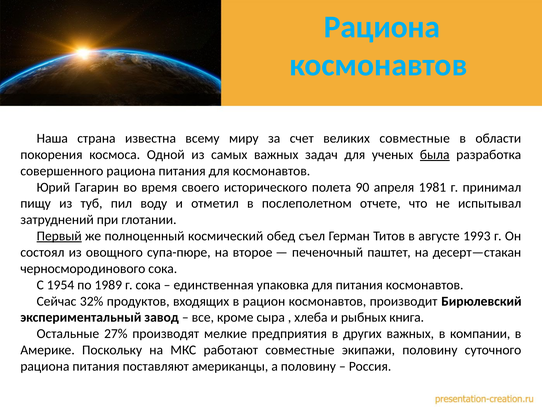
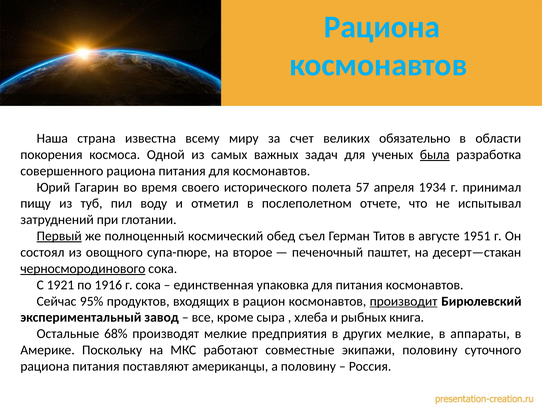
великих совместные: совместные -> обязательно (415, 138)
90: 90 -> 57 (362, 187)
1981: 1981 -> 1934 (432, 187)
1993: 1993 -> 1951 (477, 236)
черносмородинового underline: none -> present (83, 268)
1954: 1954 -> 1921 (61, 285)
1989: 1989 -> 1916 (108, 285)
32%: 32% -> 95% (92, 301)
производит underline: none -> present (404, 301)
27%: 27% -> 68% (116, 333)
других важных: важных -> мелкие (410, 333)
компании: компании -> аппараты (480, 333)
